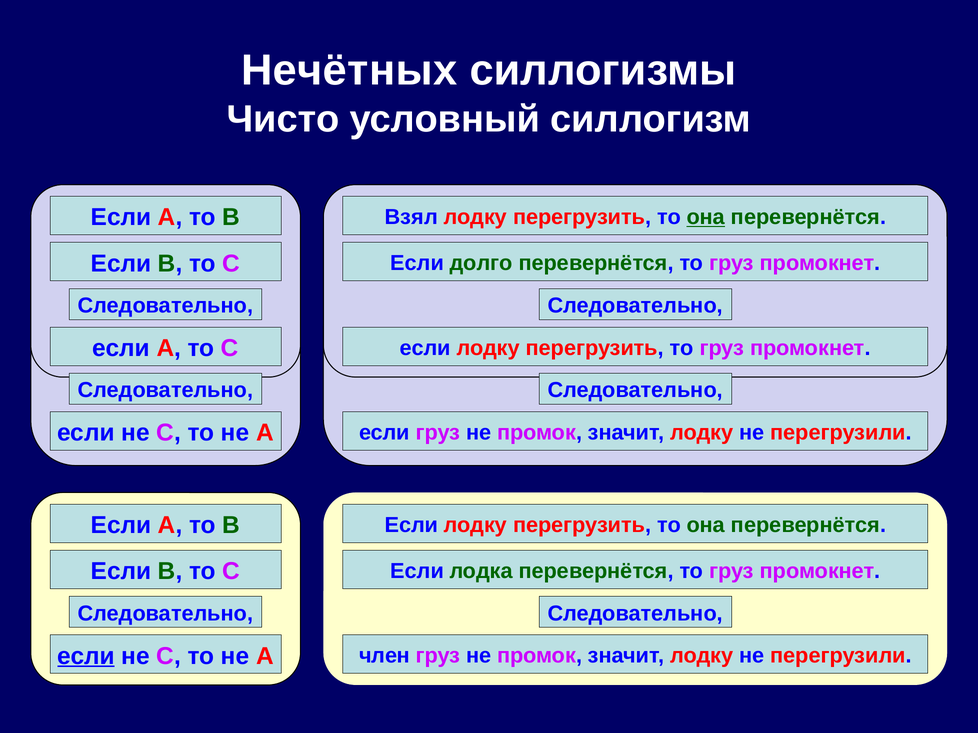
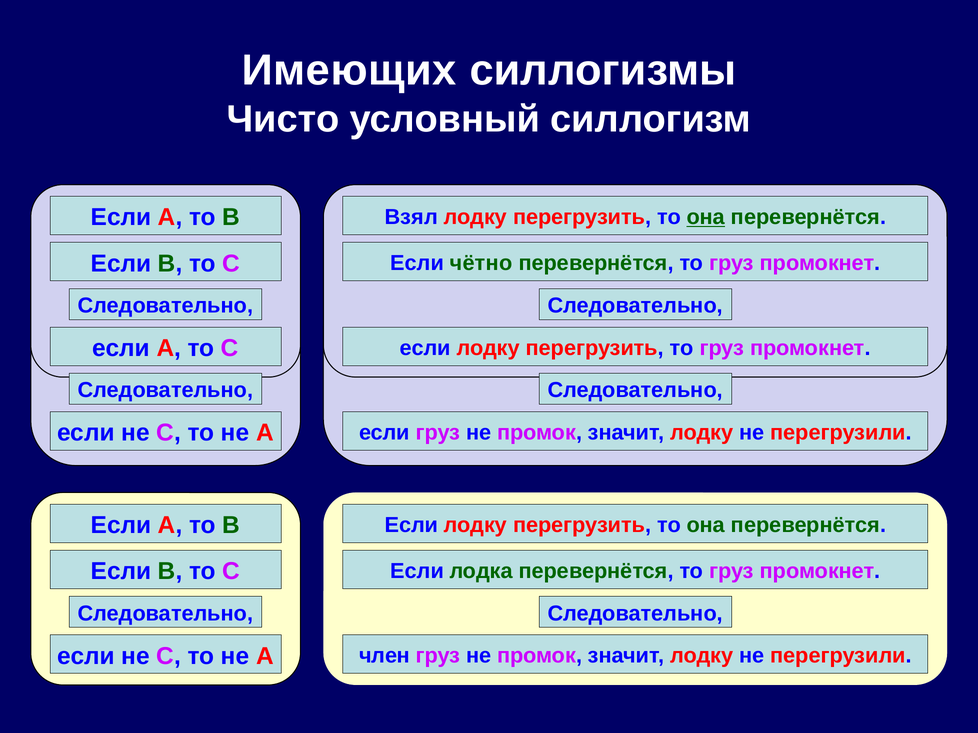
Нечётных: Нечётных -> Имеющих (349, 71)
долго: долго -> чётно (481, 263)
если underline: present -> none (86, 656)
